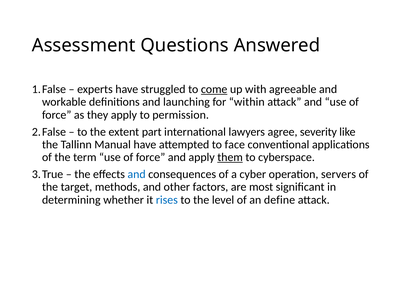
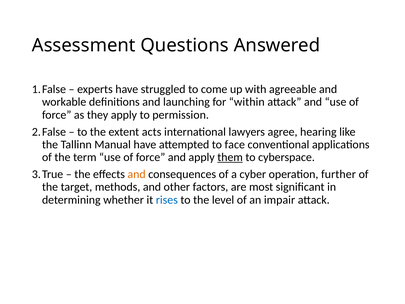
come underline: present -> none (214, 89)
part: part -> acts (152, 132)
severity: severity -> hearing (318, 132)
and colour: blue -> orange (137, 174)
servers: servers -> further (338, 174)
define: define -> impair (280, 200)
